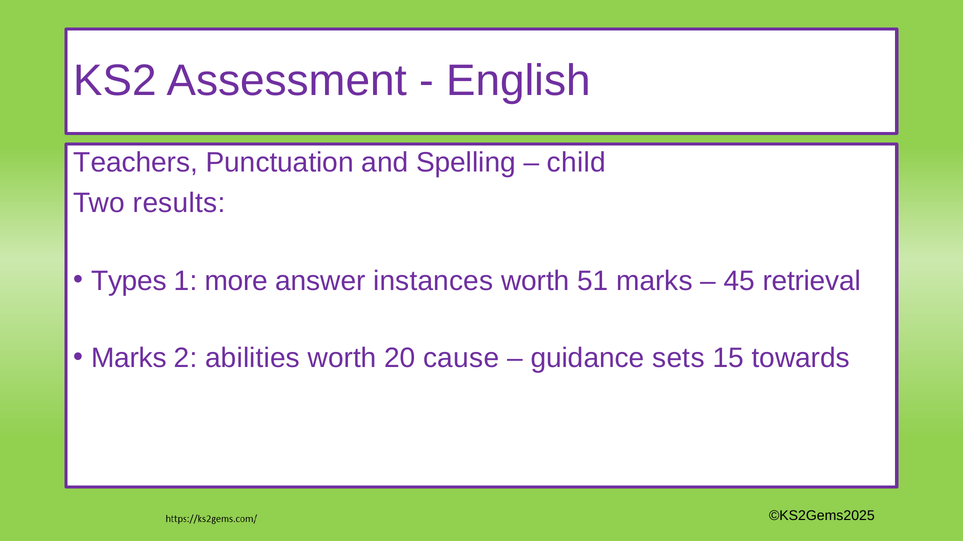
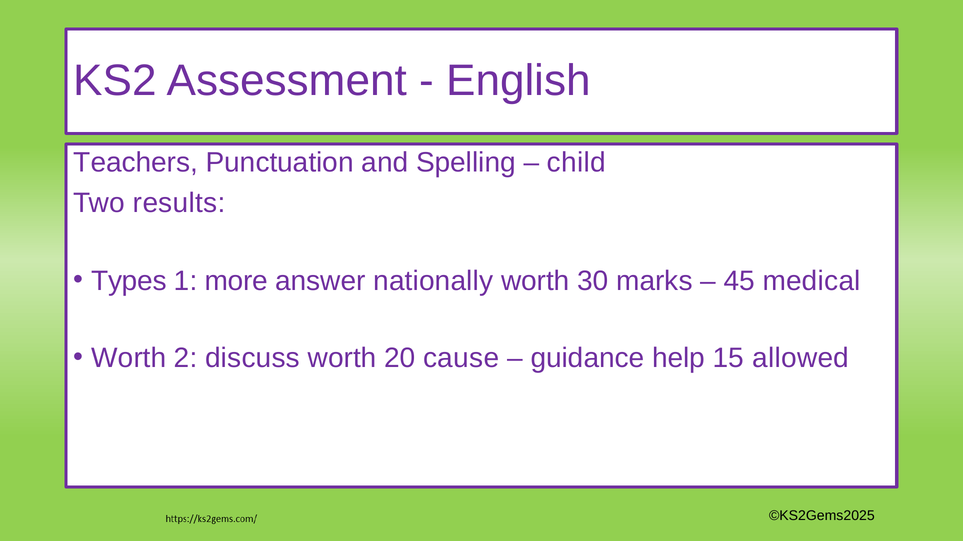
instances: instances -> nationally (433, 281)
51: 51 -> 30 (593, 281)
retrieval: retrieval -> medical (812, 281)
Marks: Marks -> Worth (129, 359)
abilities: abilities -> discuss (253, 359)
sets: sets -> help (679, 359)
towards: towards -> allowed (801, 359)
